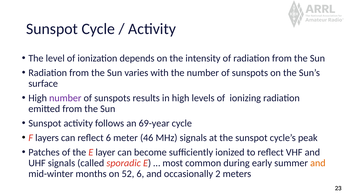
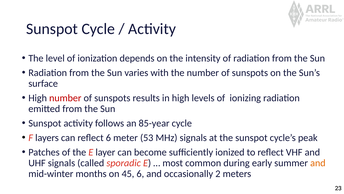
number colour: purple -> red (65, 98)
69-year: 69-year -> 85-year (154, 123)
46: 46 -> 53 (147, 137)
52: 52 -> 45 (128, 173)
